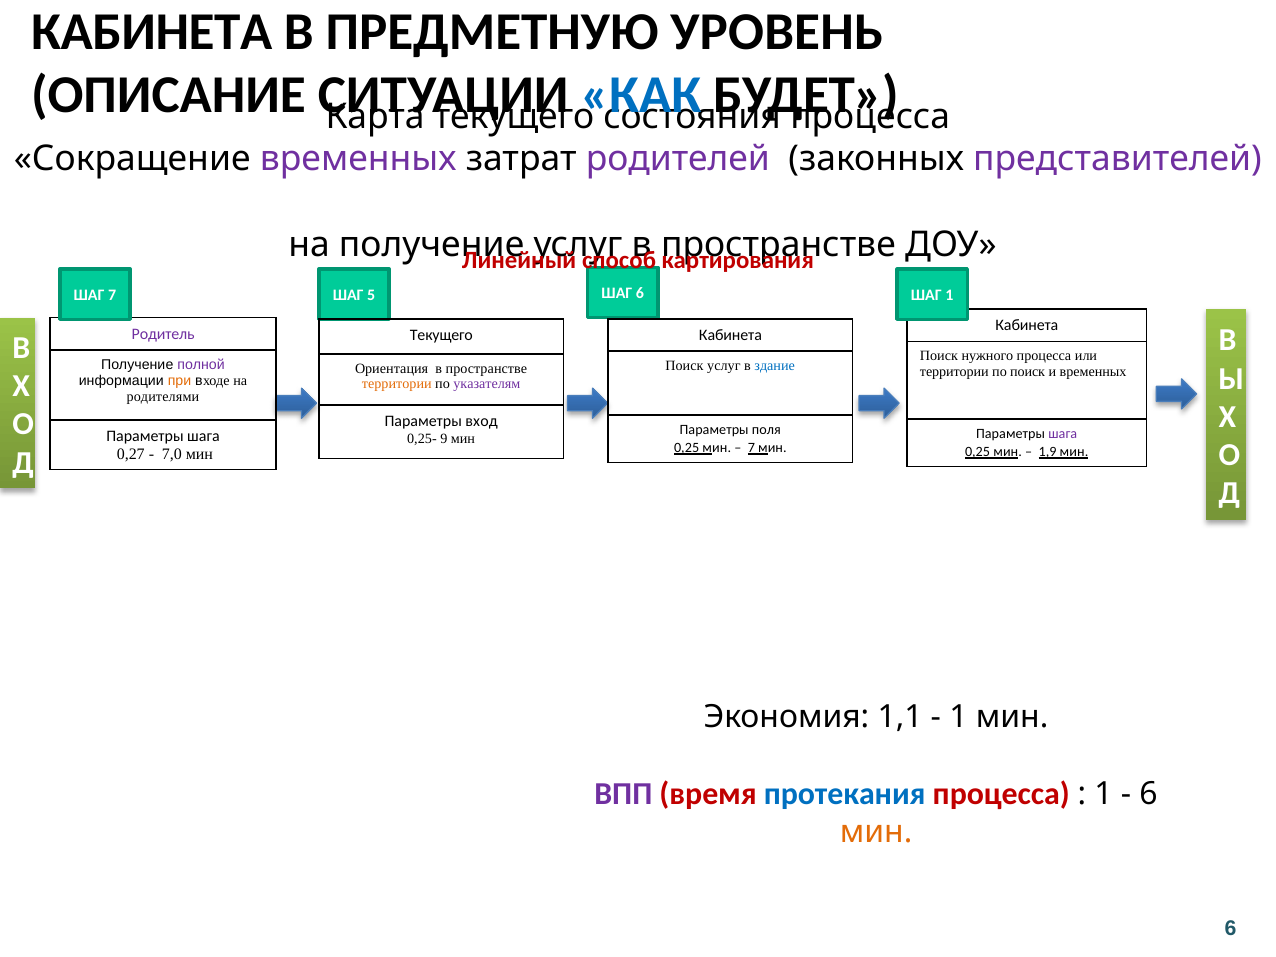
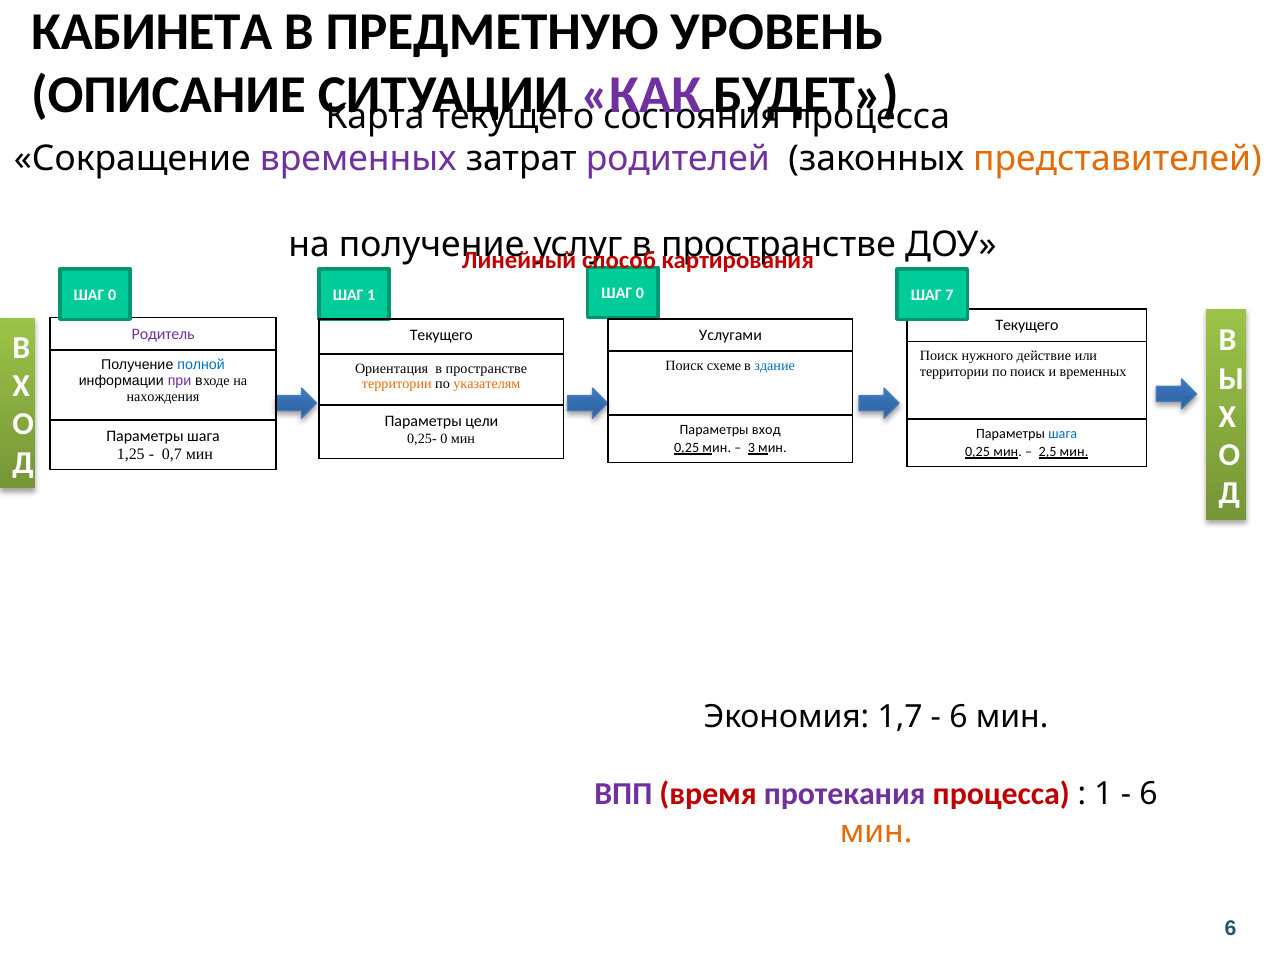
КАК colour: blue -> purple (641, 95)
представителей colour: purple -> orange (1117, 159)
6: 6 -> 0 (640, 294)
7: 7 -> 0 (112, 295)
ШАГ 5: 5 -> 1 (371, 295)
ШАГ 1: 1 -> 7 (949, 295)
Кабинета: Кабинета -> Текущего (1027, 325)
Кабинета: Кабинета -> Услугами (730, 335)
нужного процесса: процесса -> действие (1044, 356)
полной colour: purple -> blue (201, 365)
Поиск услуг: услуг -> схеме (724, 366)
при colour: orange -> purple (179, 381)
указателям colour: purple -> orange (487, 384)
родителями: родителями -> нахождения (163, 396)
вход: вход -> цели (482, 421)
поля: поля -> вход (766, 430)
шага colour: purple -> blue (1063, 434)
0,25- 9: 9 -> 0 (444, 439)
7: 7 -> 3 (751, 448)
1,9: 1,9 -> 2,5 (1048, 452)
0,27: 0,27 -> 1,25 (131, 455)
7,0: 7,0 -> 0,7 (172, 455)
1,1: 1,1 -> 1,7 (900, 717)
1: 1 -> 6 (959, 717)
протекания colour: blue -> purple (845, 794)
